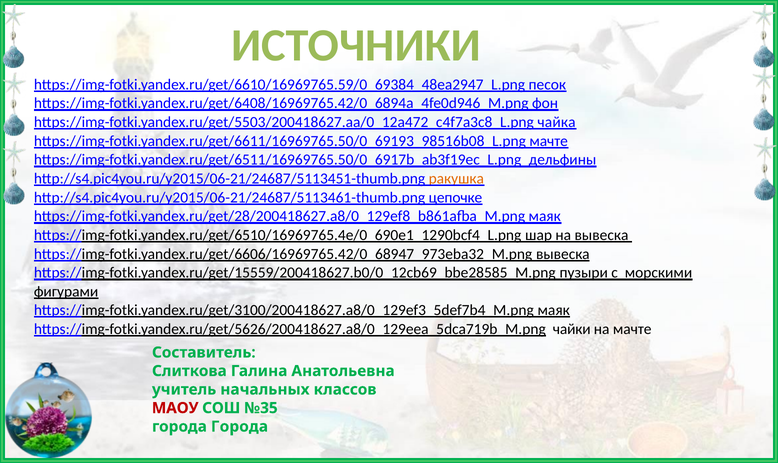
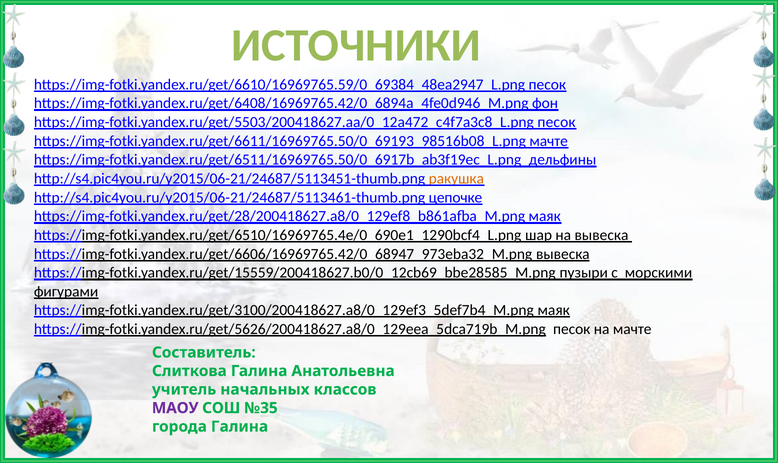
https://img-fotki.yandex.ru/get/5503/200418627.aa/0_12a472_c4f7a3c8_L.png чайка: чайка -> песок (557, 122)
https://img-fotki.yandex.ru/get/5626/200418627.a8/0_129eea_5dca719b_M.png чайки: чайки -> песок (572, 329)
МАОУ colour: red -> purple (175, 408)
города Города: Города -> Галина (240, 427)
